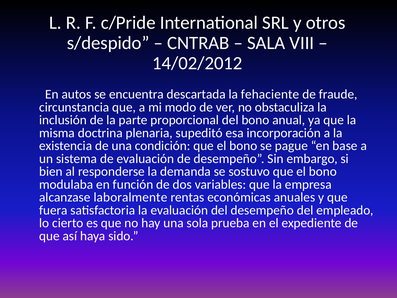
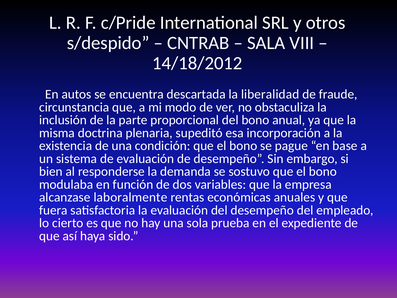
14/02/2012: 14/02/2012 -> 14/18/2012 (197, 63)
fehaciente: fehaciente -> liberalidad (270, 94)
